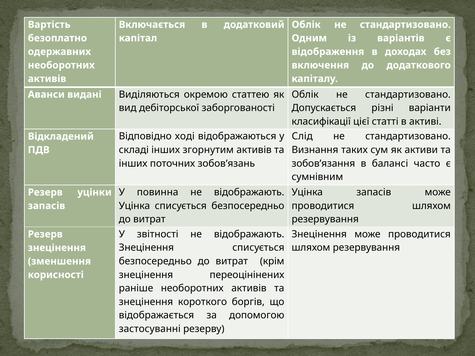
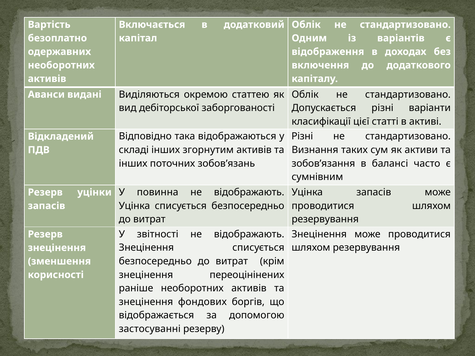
ході: ході -> така (185, 136)
Слід: Слід -> Різні (302, 136)
короткого: короткого -> фондових (202, 302)
